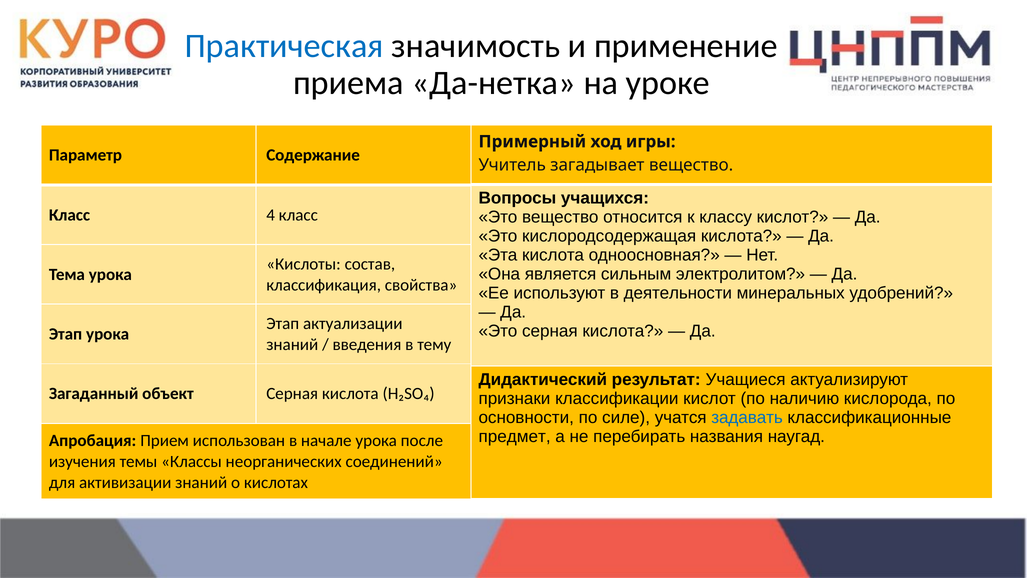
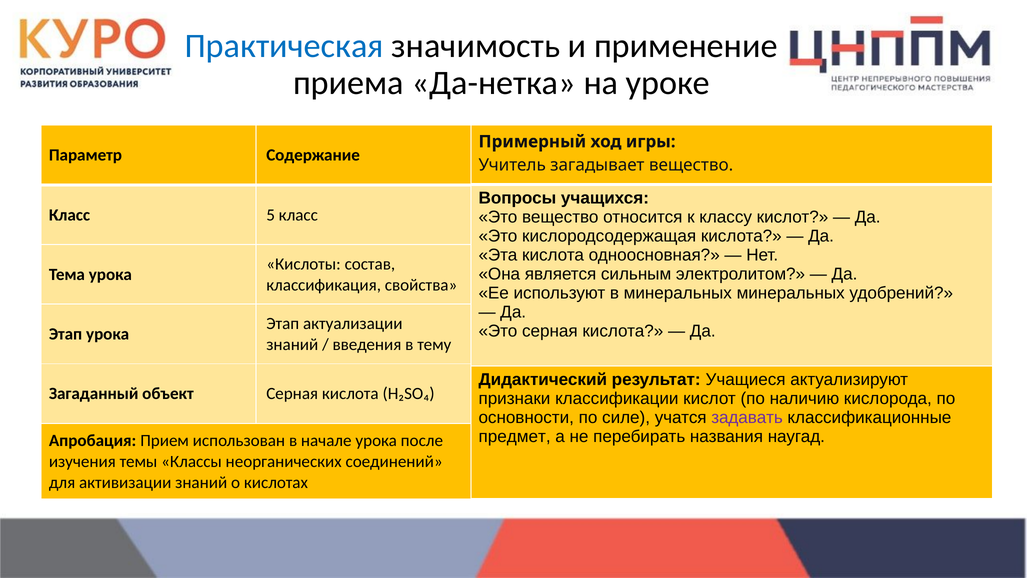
4: 4 -> 5 (271, 215)
в деятельности: деятельности -> минеральных (678, 293)
задавать colour: blue -> purple (747, 417)
